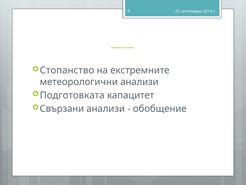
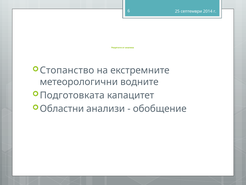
метеорологични анализи: анализи -> водните (139, 82)
Свързани: Свързани -> Областни (62, 108)
